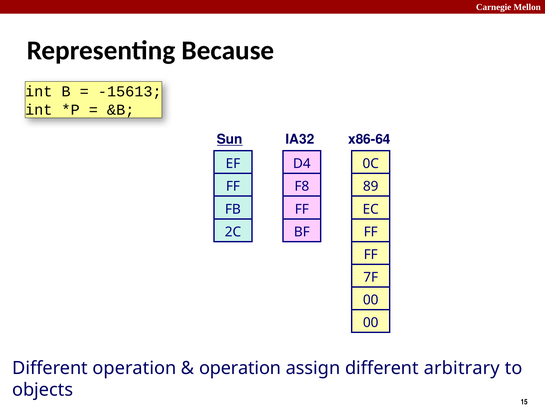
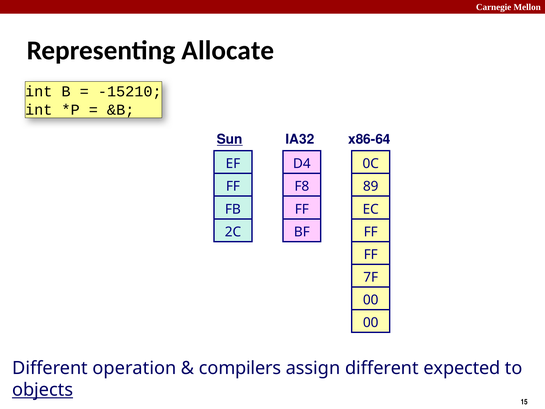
Because: Because -> Allocate (228, 51)
-15613: -15613 -> -15210 (130, 92)
operation: operation -> compilers (240, 368)
arbitrary: arbitrary -> expected (462, 368)
objects underline: none -> present (43, 390)
